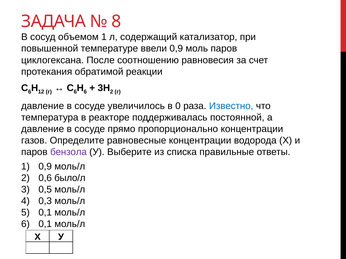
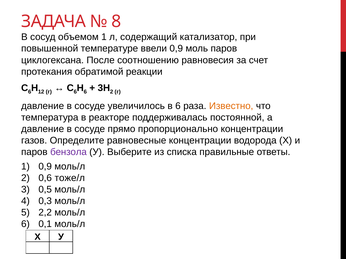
в 0: 0 -> 6 (178, 106)
Известно colour: blue -> orange (231, 106)
было/л: было/л -> тоже/л (70, 178)
0,1: 0,1 -> 2,2 (45, 213)
